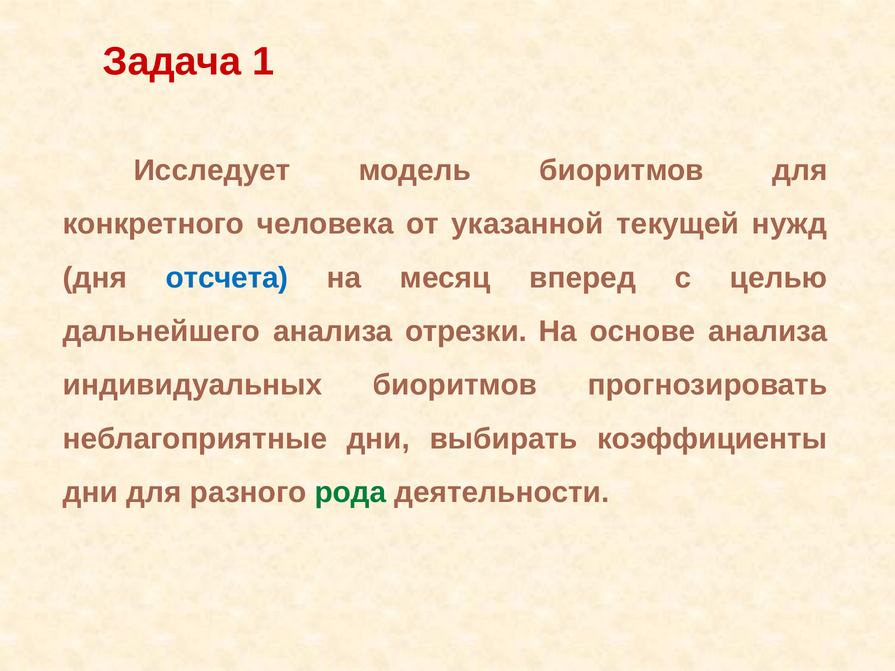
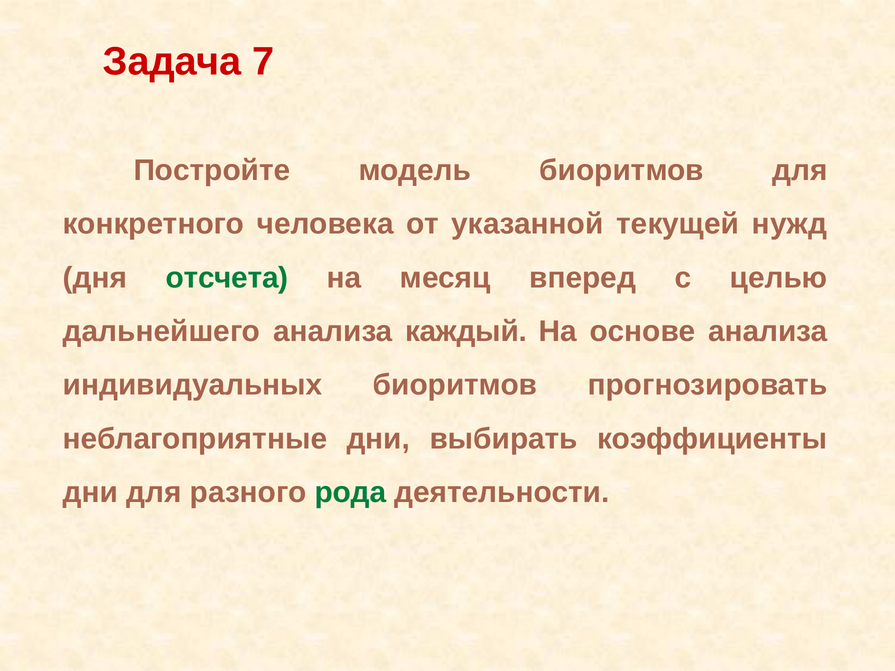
1: 1 -> 7 (263, 62)
Исследует: Исследует -> Постройте (212, 170)
отсчета colour: blue -> green (227, 278)
отрезки: отрезки -> каждый (466, 332)
